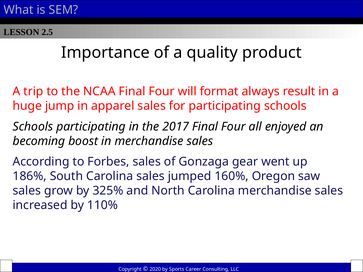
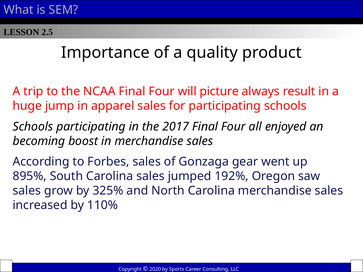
format: format -> picture (219, 92)
186%: 186% -> 895% (30, 176)
160%: 160% -> 192% (232, 176)
